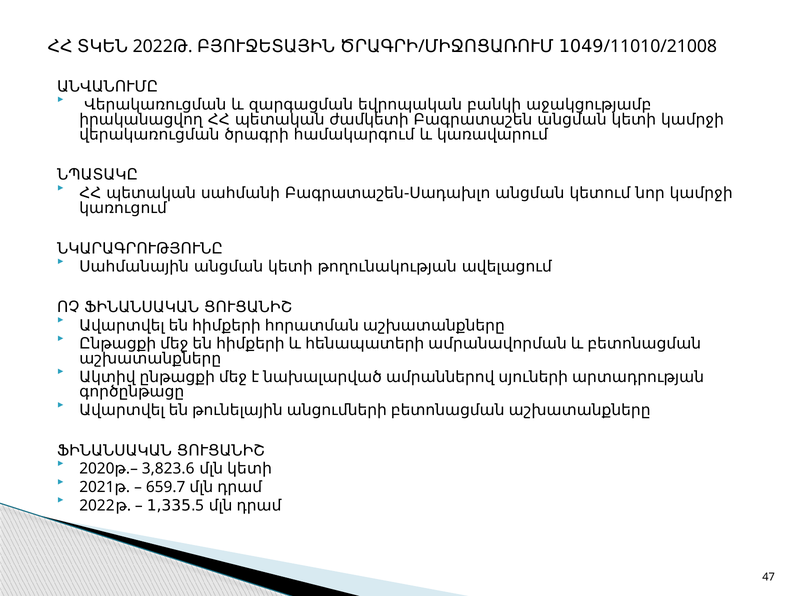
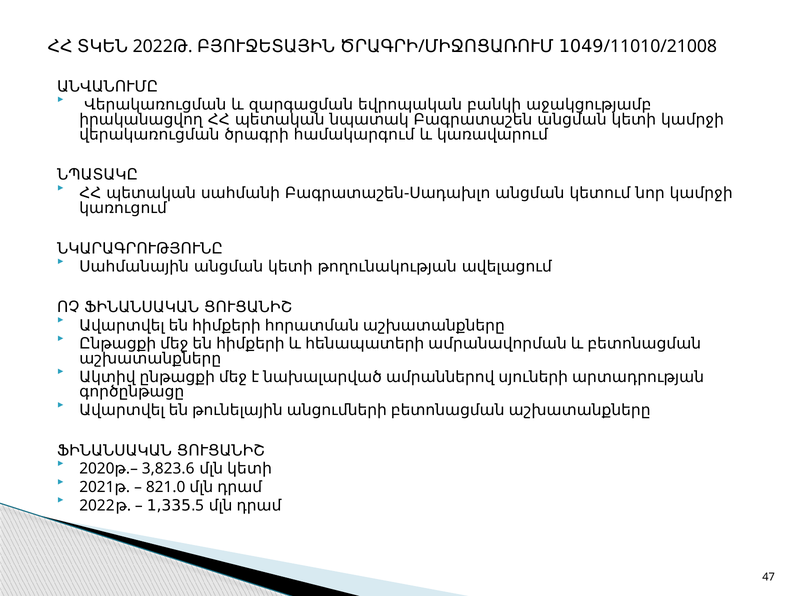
ժամկետի: ժամկետի -> նպատակ (369, 120)
659.7: 659.7 -> 821.0 (166, 487)
